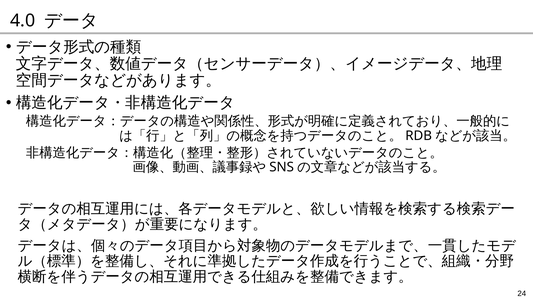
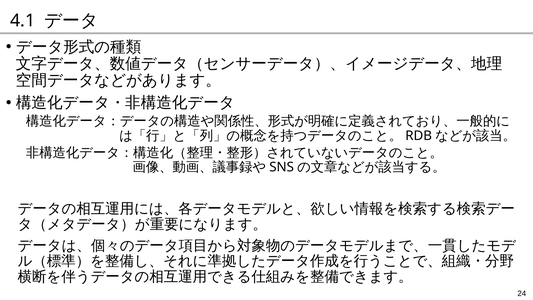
4.0: 4.0 -> 4.1 (23, 21)
